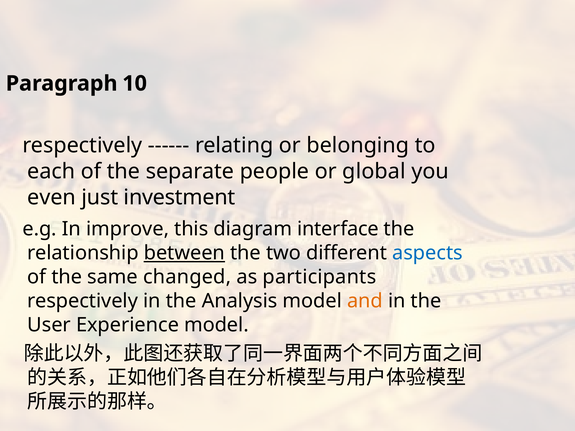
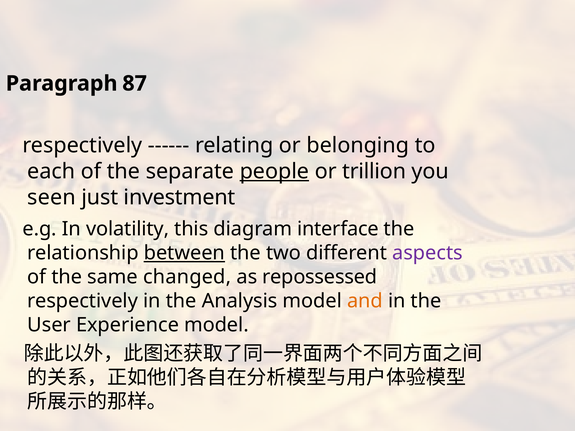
10: 10 -> 87 (135, 84)
people underline: none -> present (274, 171)
global: global -> trillion (374, 171)
even: even -> seen (52, 197)
improve: improve -> volatility (128, 229)
aspects colour: blue -> purple (428, 253)
participants: participants -> repossessed (320, 277)
